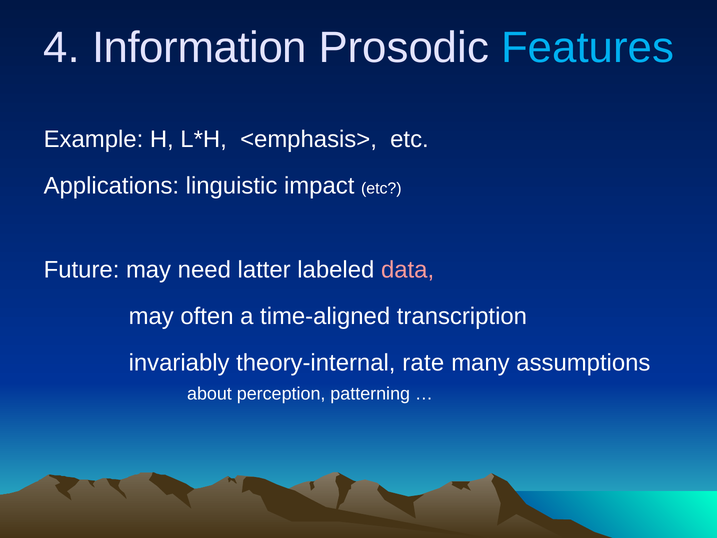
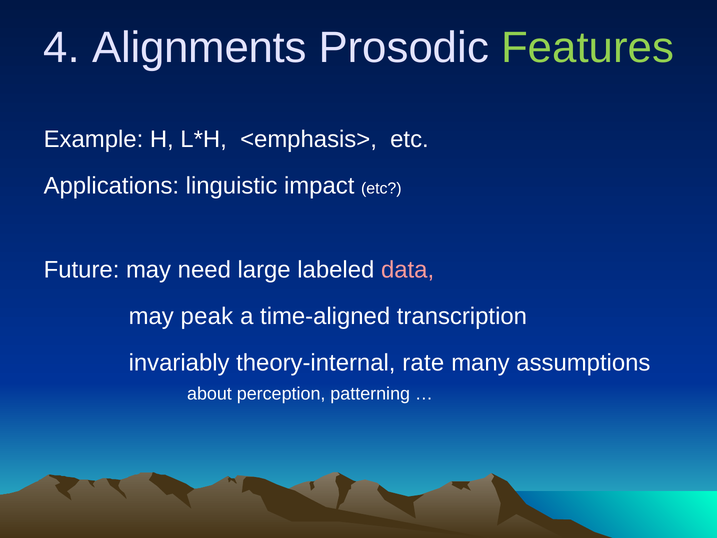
Information: Information -> Alignments (199, 48)
Features colour: light blue -> light green (588, 48)
latter: latter -> large (264, 270)
often: often -> peak (207, 316)
